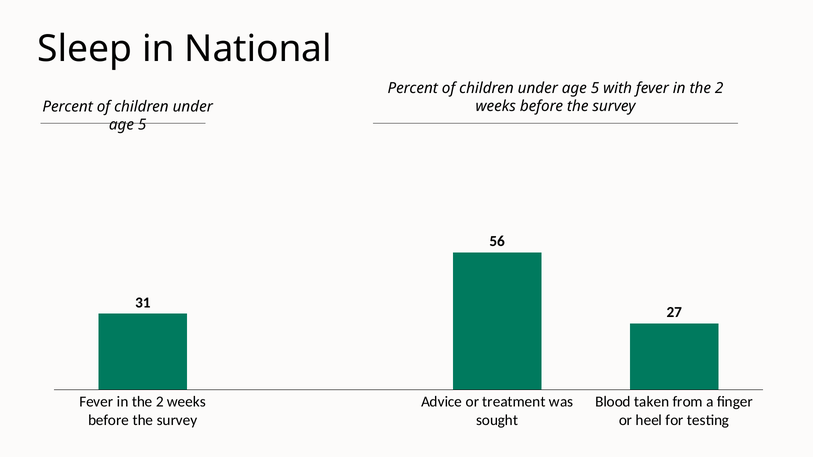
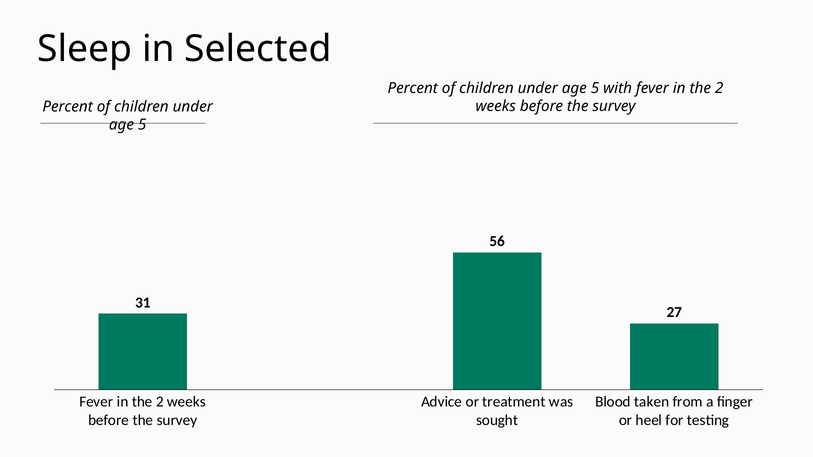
National: National -> Selected (258, 49)
